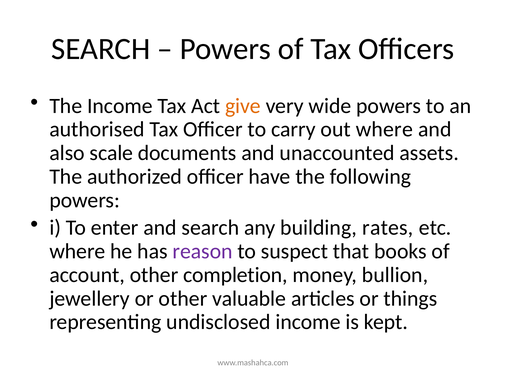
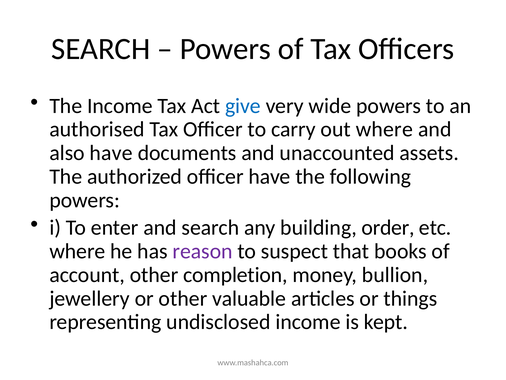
give colour: orange -> blue (243, 106)
also scale: scale -> have (111, 153)
rates: rates -> order (388, 227)
